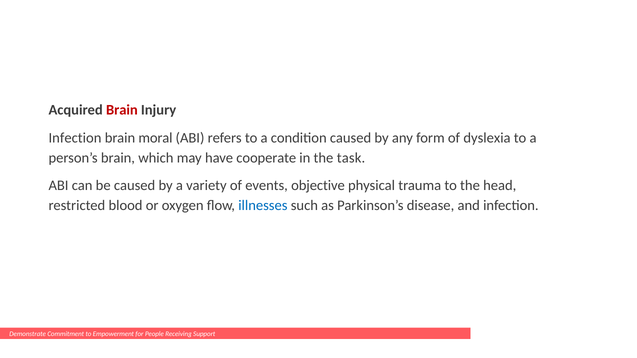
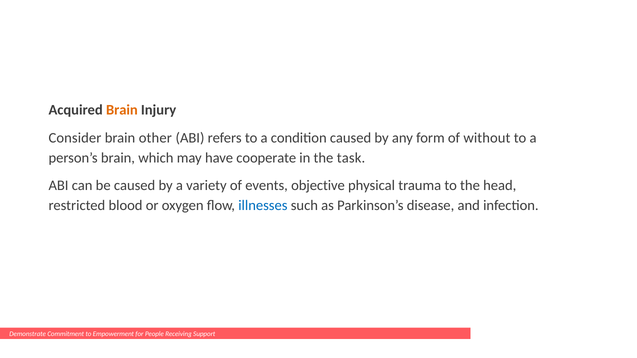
Brain colour: red -> orange (122, 110)
Infection: Infection -> Consider (75, 138)
moral: moral -> other (155, 138)
dyslexia: dyslexia -> without (487, 138)
